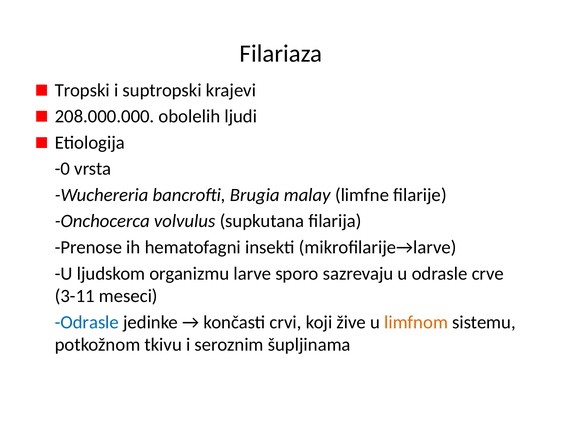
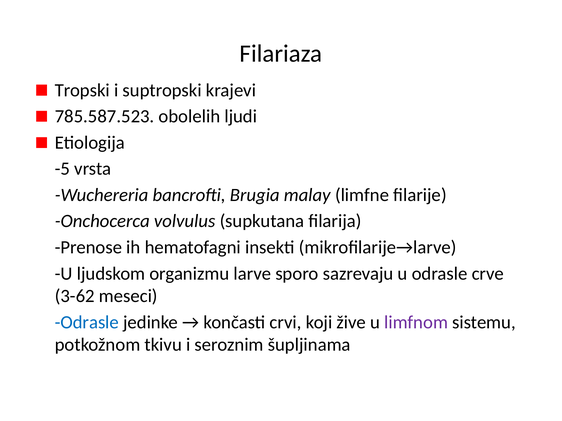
208.000.000: 208.000.000 -> 785.587.523 (105, 117)
-0: -0 -> -5 (62, 169)
3-11: 3-11 -> 3-62 (75, 296)
limfnom colour: orange -> purple (416, 323)
